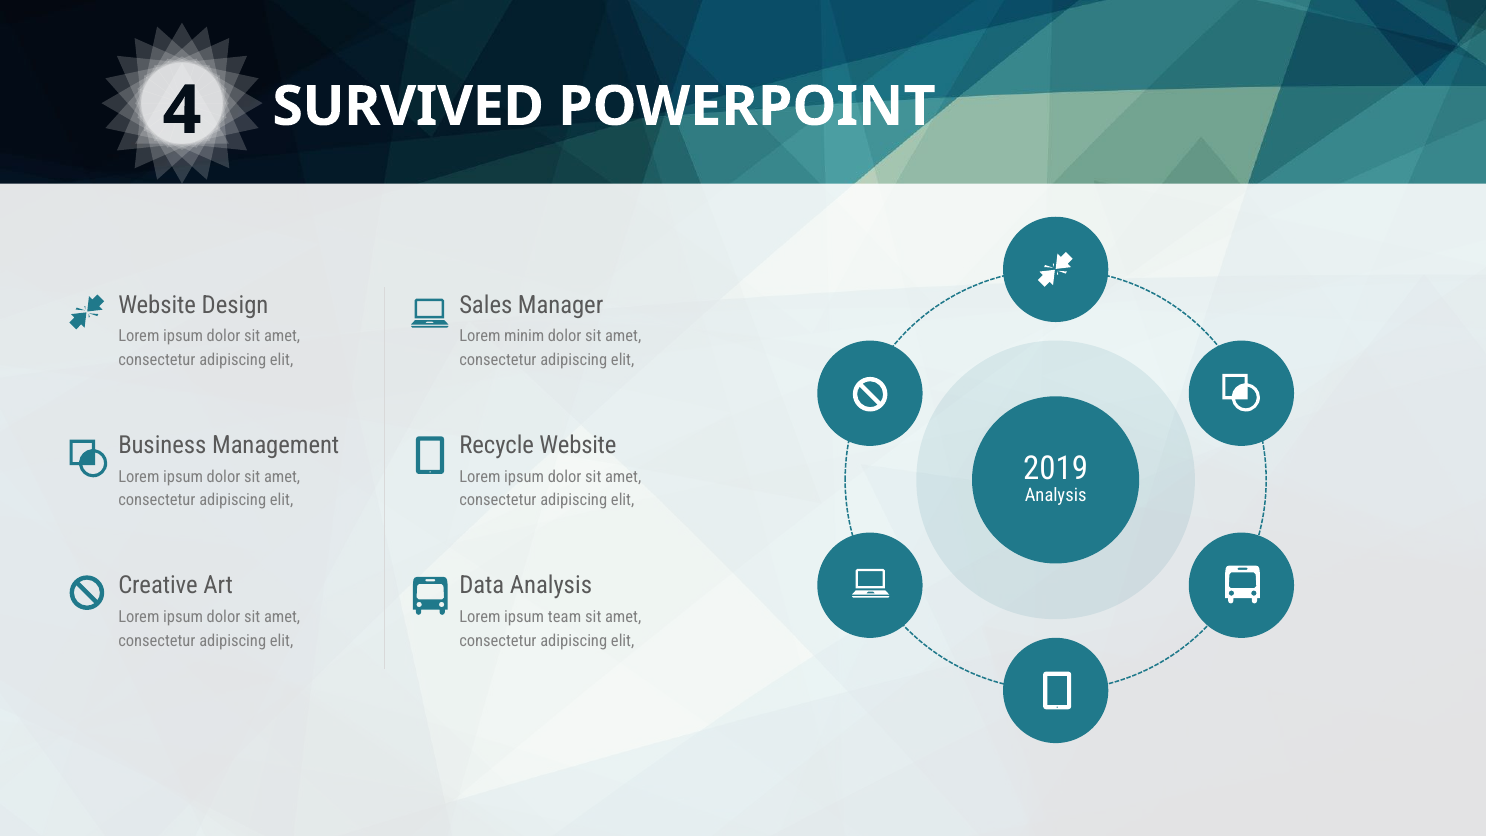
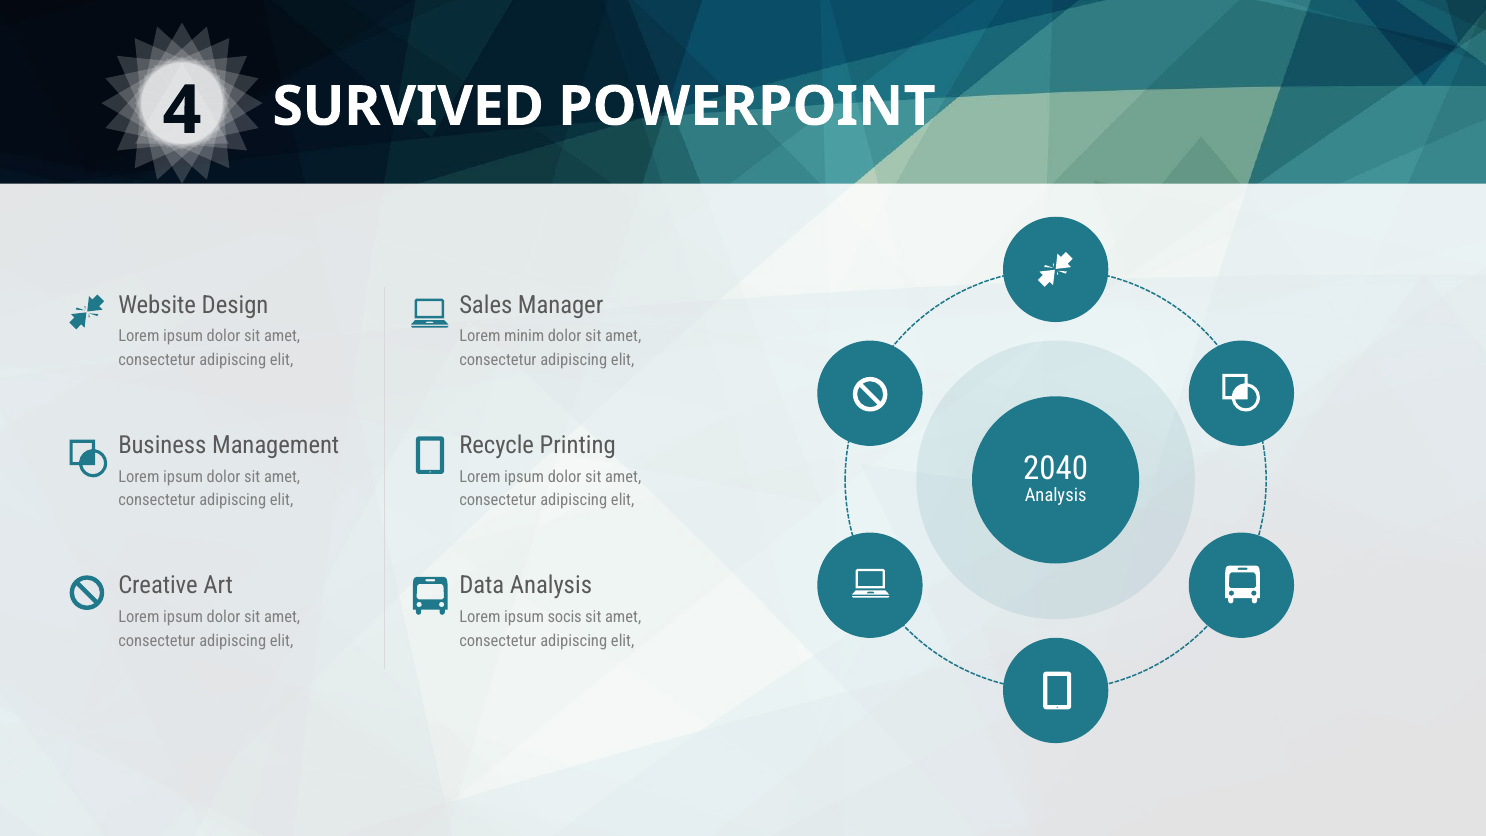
Recycle Website: Website -> Printing (578, 445)
2019: 2019 -> 2040 (1056, 469)
team: team -> socis (565, 617)
